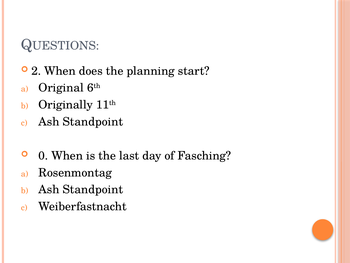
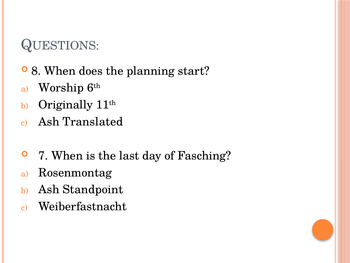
2: 2 -> 8 (36, 71)
Original: Original -> Worship (61, 88)
Standpoint: Standpoint -> Translated (93, 122)
0: 0 -> 7 (43, 155)
